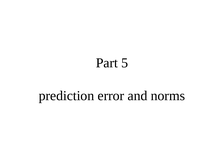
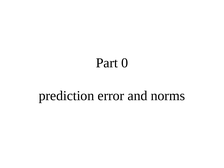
5: 5 -> 0 (125, 63)
